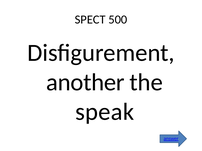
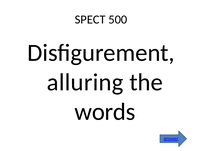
another: another -> alluring (85, 83)
speak: speak -> words (105, 112)
